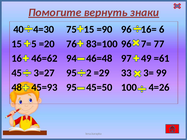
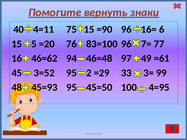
4=30: 4=30 -> 4=11 (44, 29)
3=27: 3=27 -> 3=52 (44, 73)
4=26: 4=26 -> 4=95 (159, 88)
